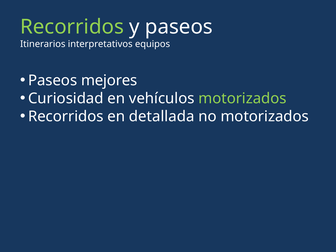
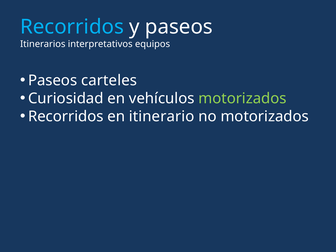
Recorridos colour: light green -> light blue (72, 27)
mejores: mejores -> carteles (109, 81)
detallada: detallada -> itinerario (162, 116)
